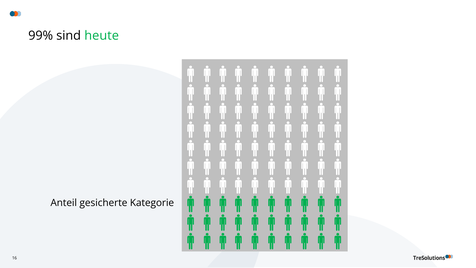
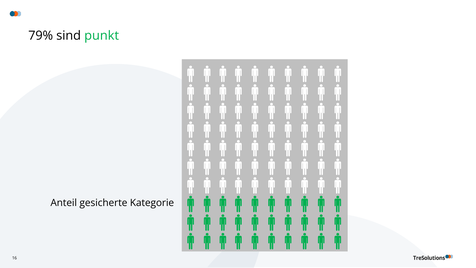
99%: 99% -> 79% (41, 36)
heute: heute -> punkt (102, 36)
